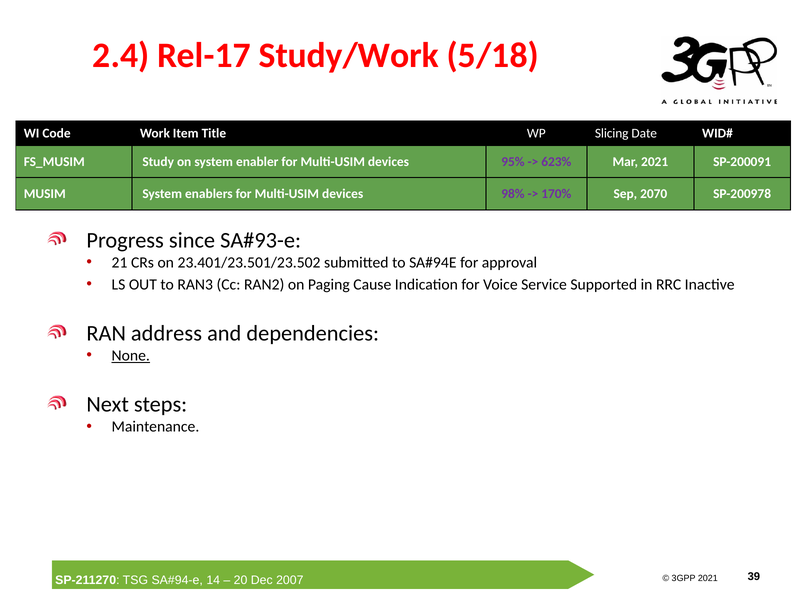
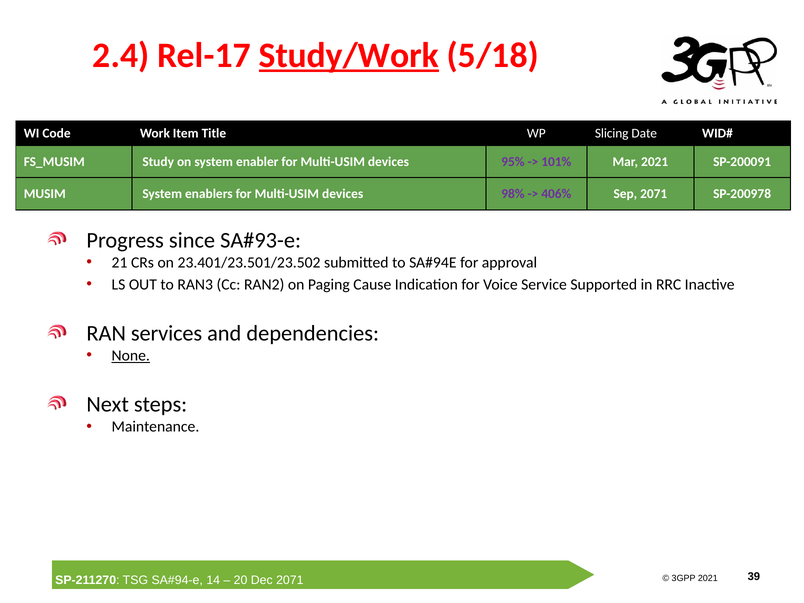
Study/Work underline: none -> present (349, 55)
623%: 623% -> 101% (556, 162)
170%: 170% -> 406% (556, 194)
Sep 2070: 2070 -> 2071 (654, 194)
address: address -> services (167, 333)
2007: 2007 -> 2071 (290, 580)
